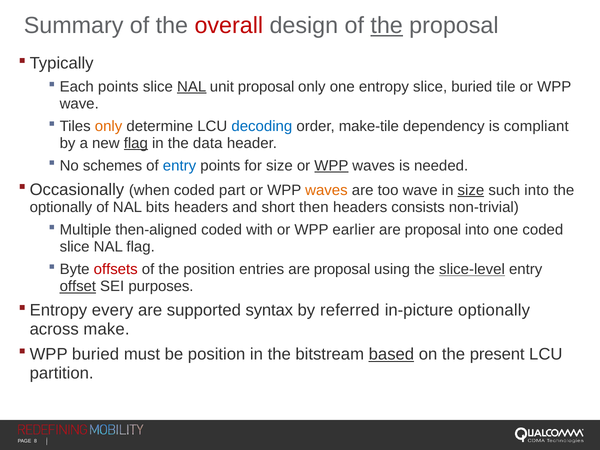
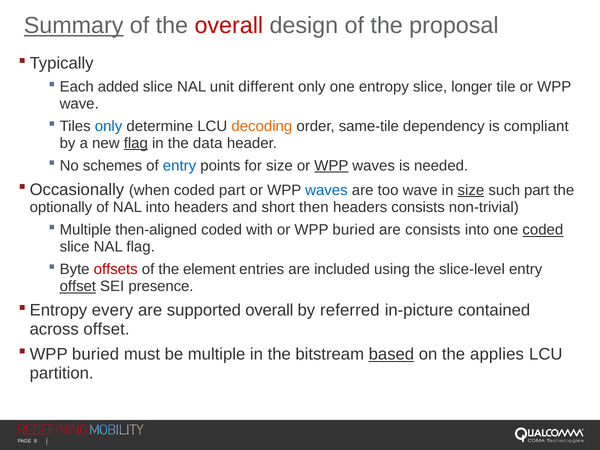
Summary underline: none -> present (74, 26)
the underline: present -> none (387, 26)
Each points: points -> added (118, 87)
NAL underline: present -> none (192, 87)
unit proposal: proposal -> different (266, 87)
slice buried: buried -> longer (472, 87)
only colour: orange -> blue (109, 126)
decoding colour: blue -> orange (262, 126)
make-tile: make-tile -> same-tile (369, 126)
waves colour: orange -> blue (326, 190)
such into: into -> part (537, 190)
NAL bits: bits -> into (158, 208)
WPP earlier: earlier -> buried (354, 230)
proposal: proposal -> consists (433, 230)
coded underline: none -> present (543, 230)
the position: position -> element (209, 269)
entries are proposal: proposal -> included (342, 269)
slice-level underline: present -> none (472, 269)
purposes: purposes -> presence (161, 286)
supported syntax: syntax -> overall (269, 310)
in-picture optionally: optionally -> contained (494, 310)
across make: make -> offset (106, 329)
be position: position -> multiple (217, 354)
present: present -> applies (497, 354)
